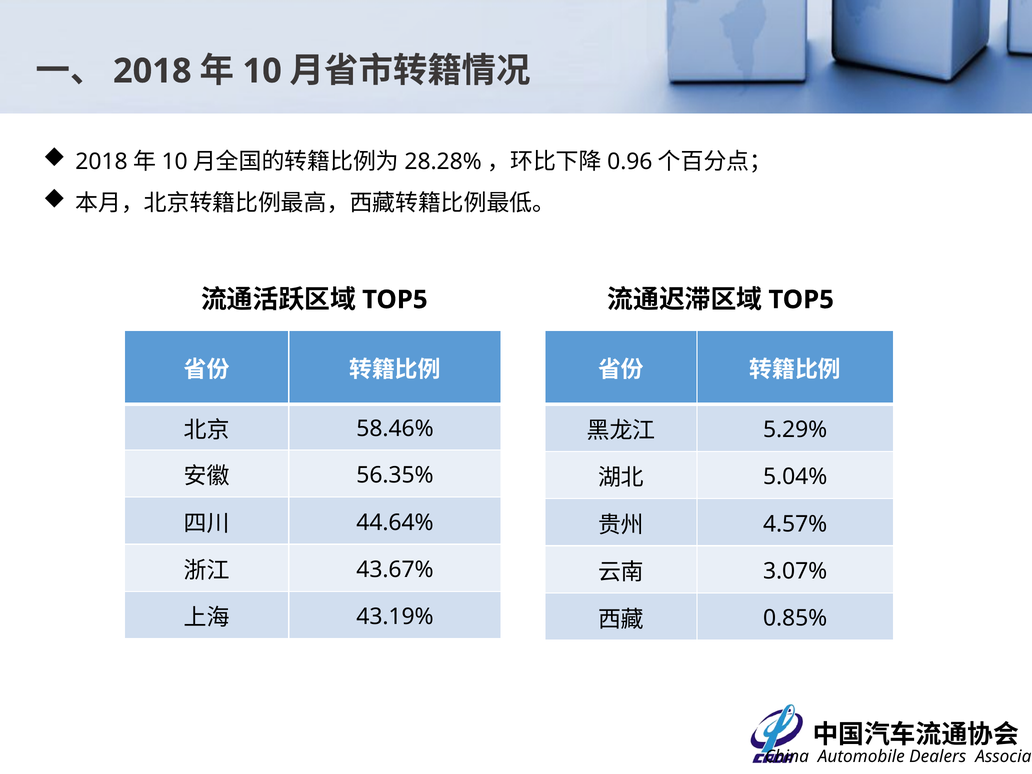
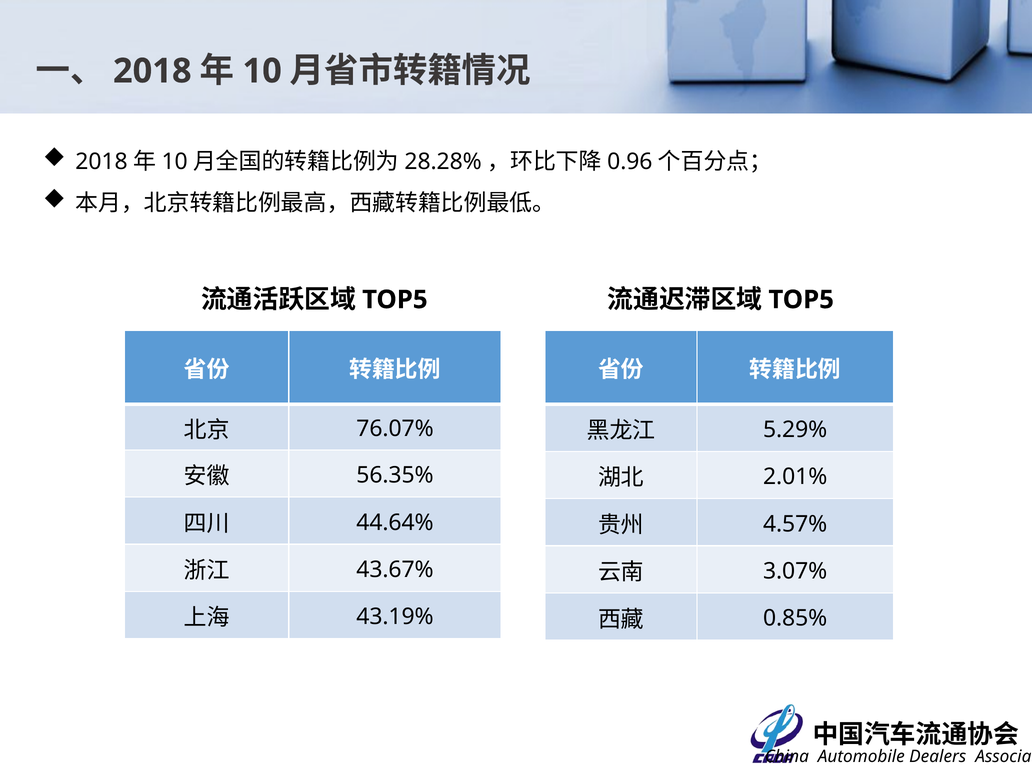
58.46%: 58.46% -> 76.07% (395, 429)
5.04%: 5.04% -> 2.01% (795, 477)
